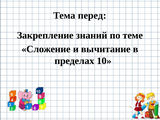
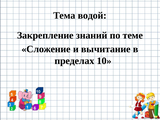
перед: перед -> водой (92, 15)
